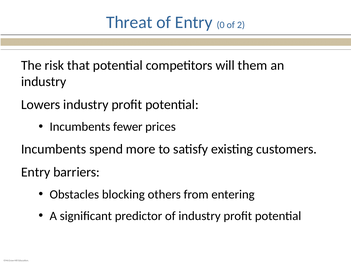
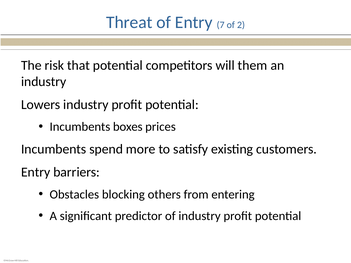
0: 0 -> 7 (221, 25)
fewer: fewer -> boxes (128, 127)
